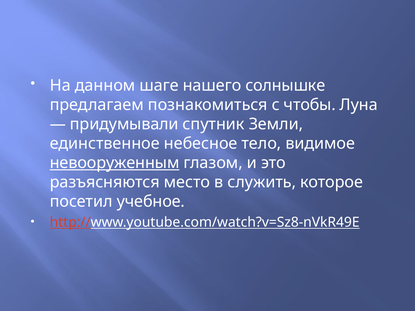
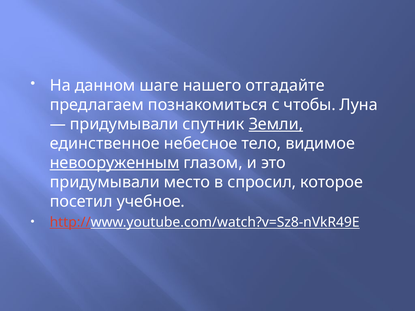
солнышке: солнышке -> отгадайте (285, 85)
Земли underline: none -> present (276, 124)
разъясняются: разъясняются -> придумывали (105, 182)
служить: служить -> спросил (262, 182)
